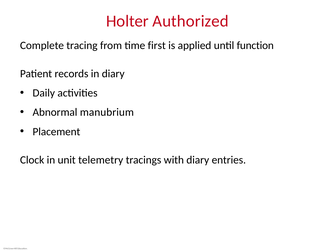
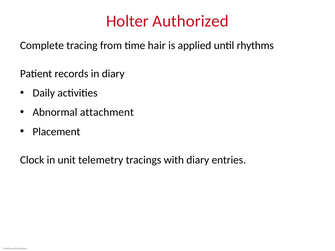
first: first -> hair (157, 45)
function: function -> rhythms (255, 45)
manubrium: manubrium -> attachment (107, 112)
